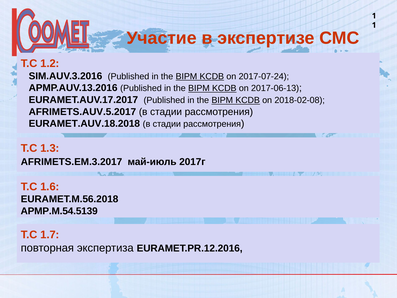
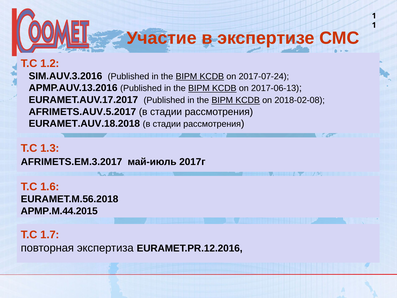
АРМР.М.54.5139: АРМР.М.54.5139 -> АРМР.М.44.2015 (59, 211)
